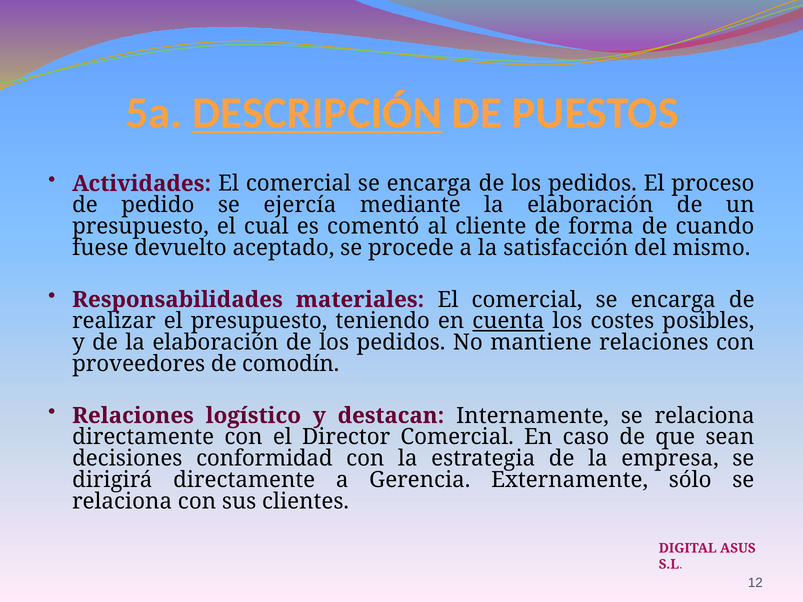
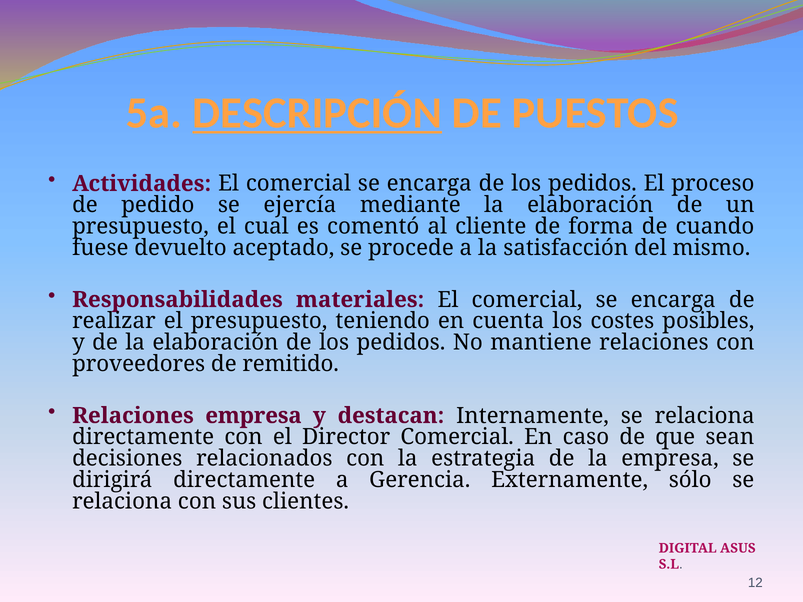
cuenta underline: present -> none (508, 321)
comodín: comodín -> remitido (291, 364)
Relaciones logístico: logístico -> empresa (253, 416)
conformidad: conformidad -> relacionados (264, 459)
